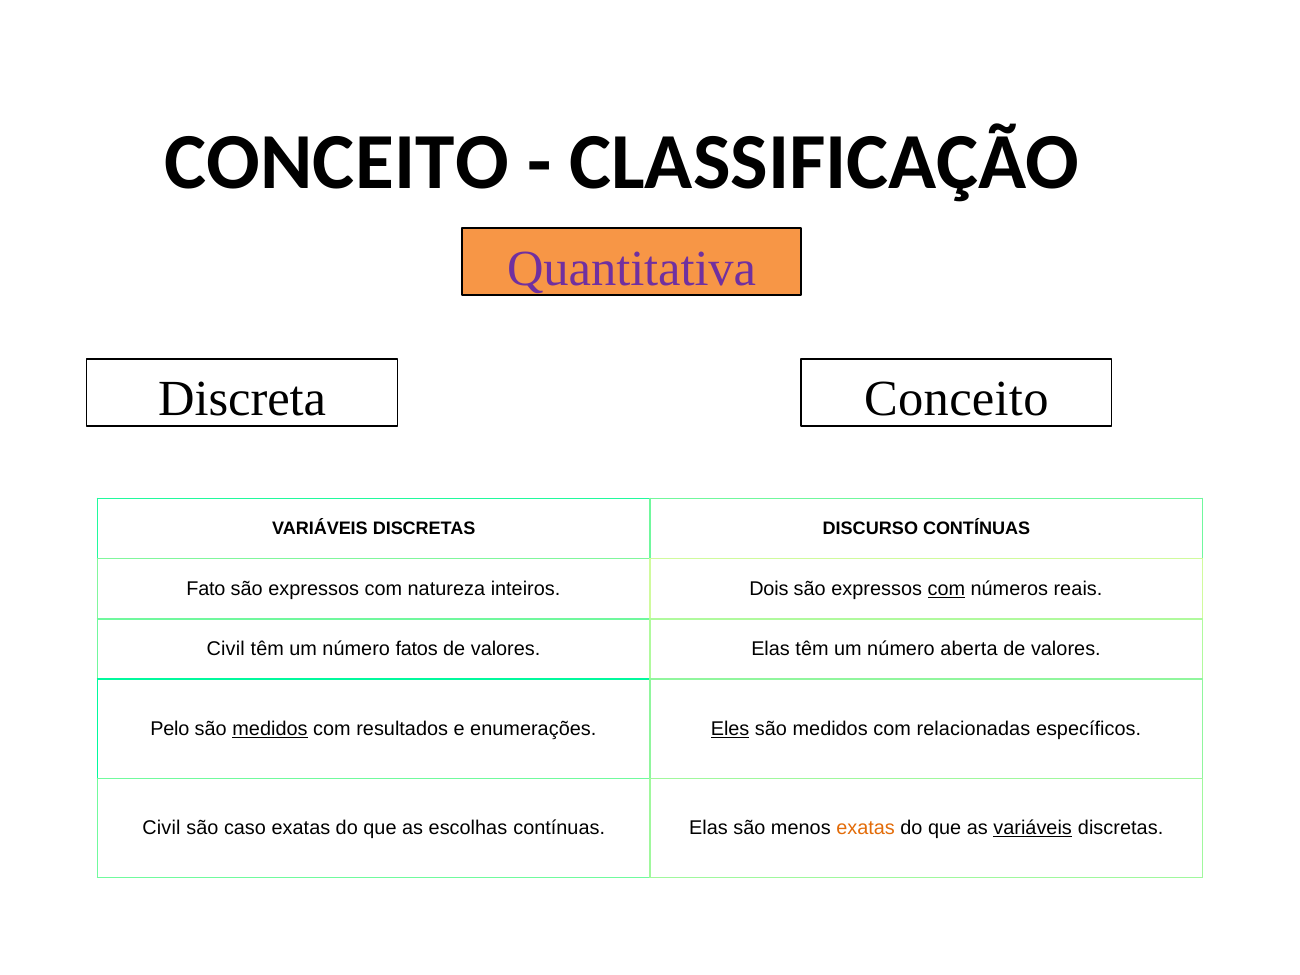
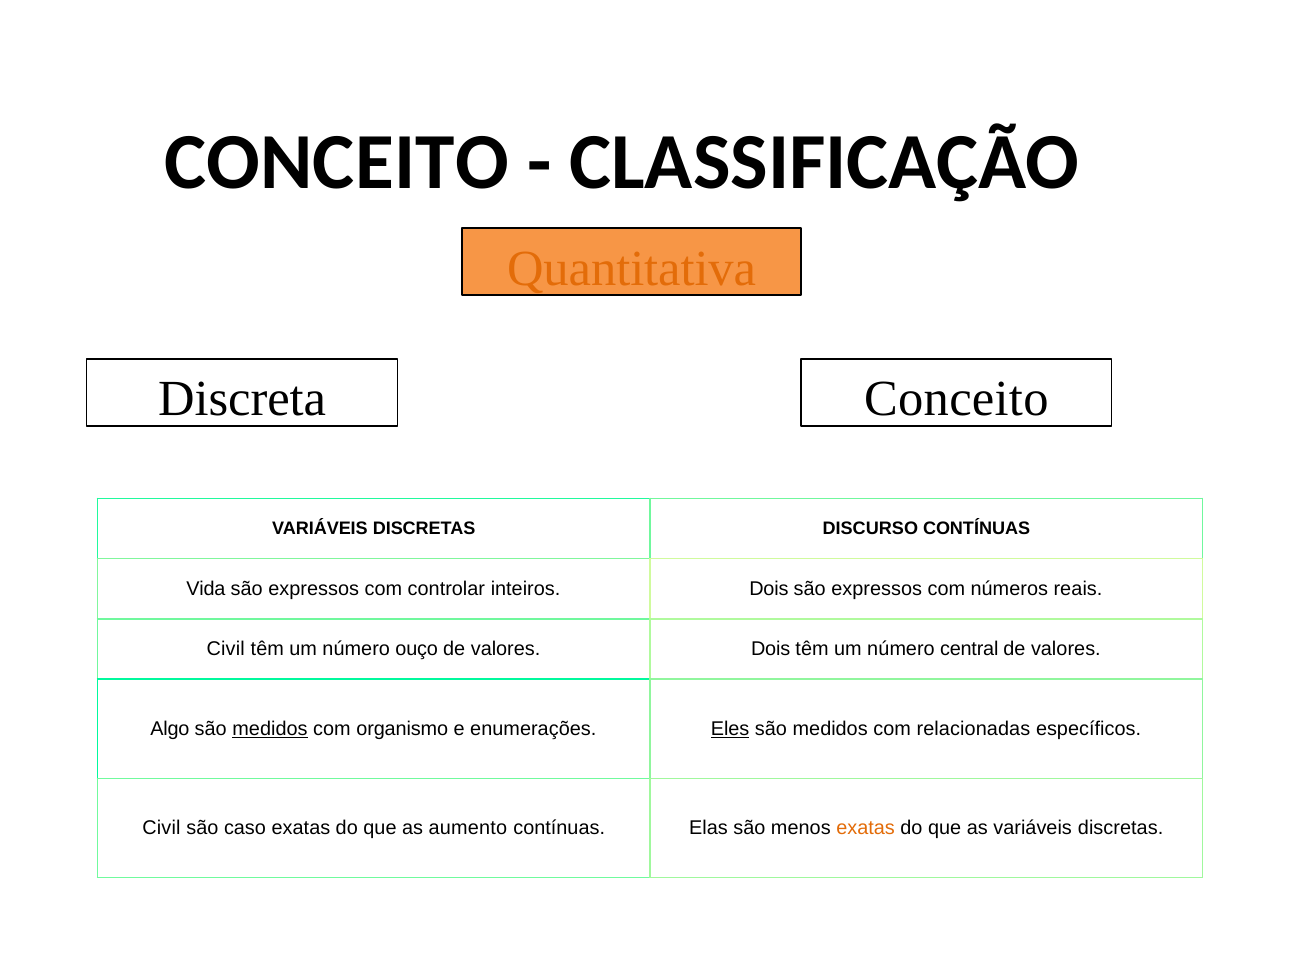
Quantitativa colour: purple -> orange (632, 268)
Fato: Fato -> Vida (206, 589)
natureza: natureza -> controlar (446, 589)
com underline: present -> none (946, 589)
fatos: fatos -> ouço (417, 649)
valores Elas: Elas -> Dois (771, 649)
aberta: aberta -> central (969, 649)
Pelo: Pelo -> Algo (170, 729)
resultados: resultados -> organismo (402, 729)
escolhas: escolhas -> aumento (468, 828)
variáveis underline: present -> none (1033, 828)
